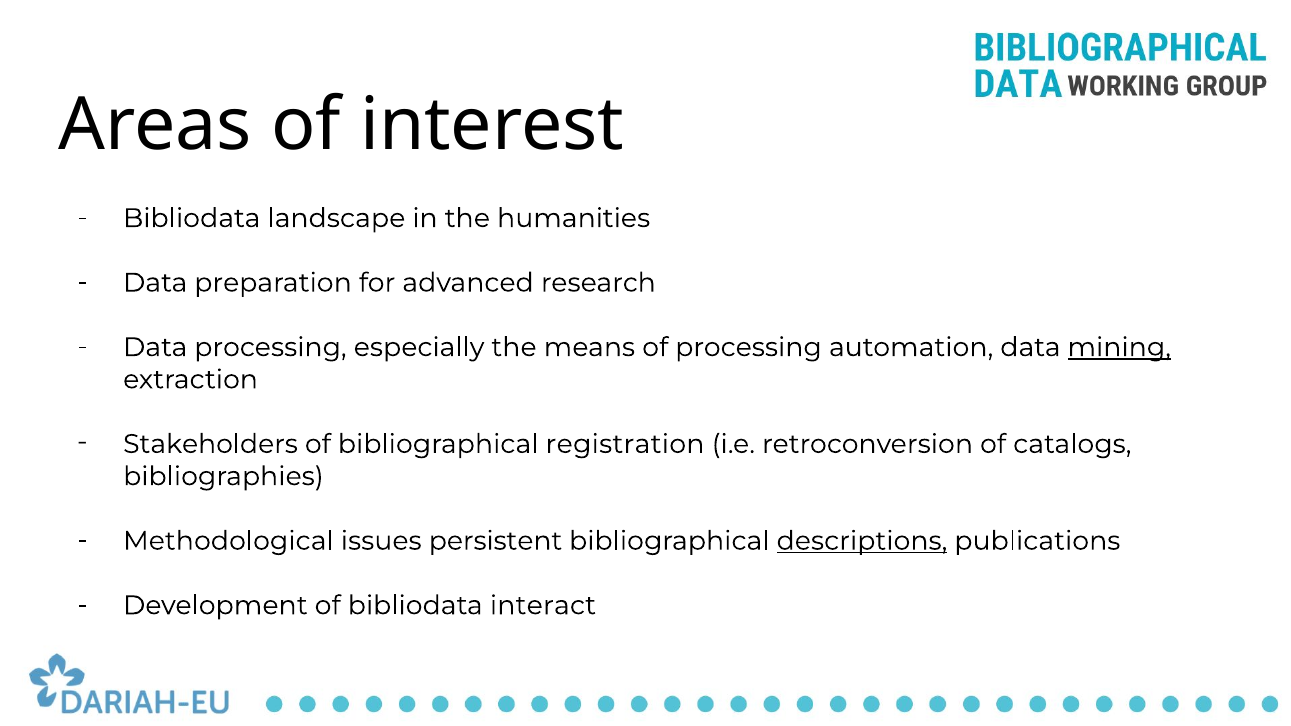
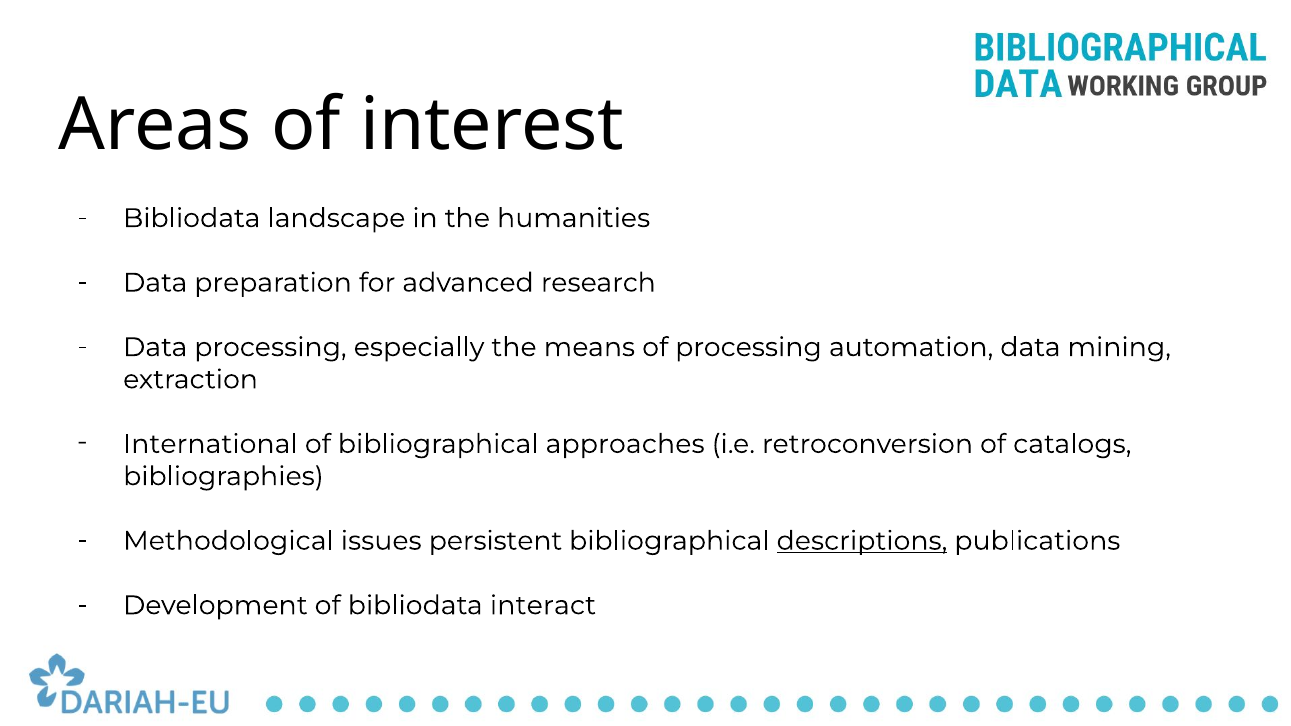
mining underline: present -> none (1119, 347)
Stakeholders: Stakeholders -> International (210, 444)
registration: registration -> approaches (625, 444)
